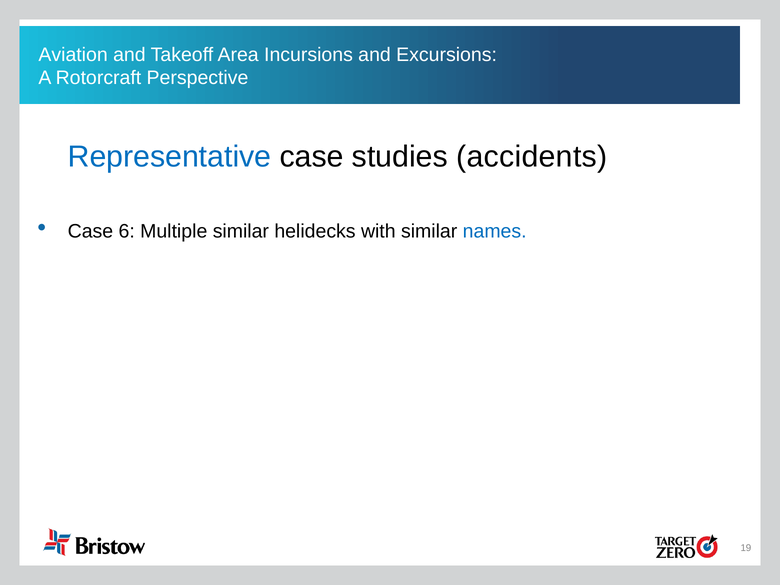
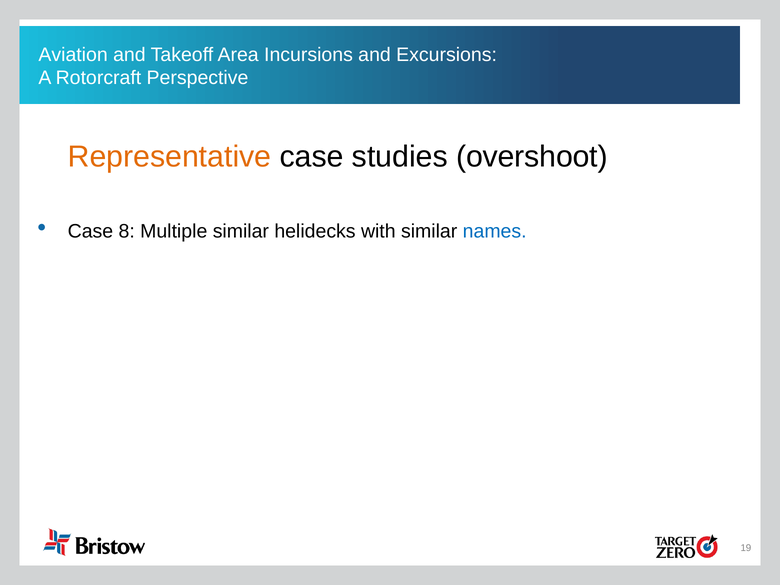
Representative colour: blue -> orange (169, 157)
accidents: accidents -> overshoot (532, 157)
6: 6 -> 8 (127, 231)
